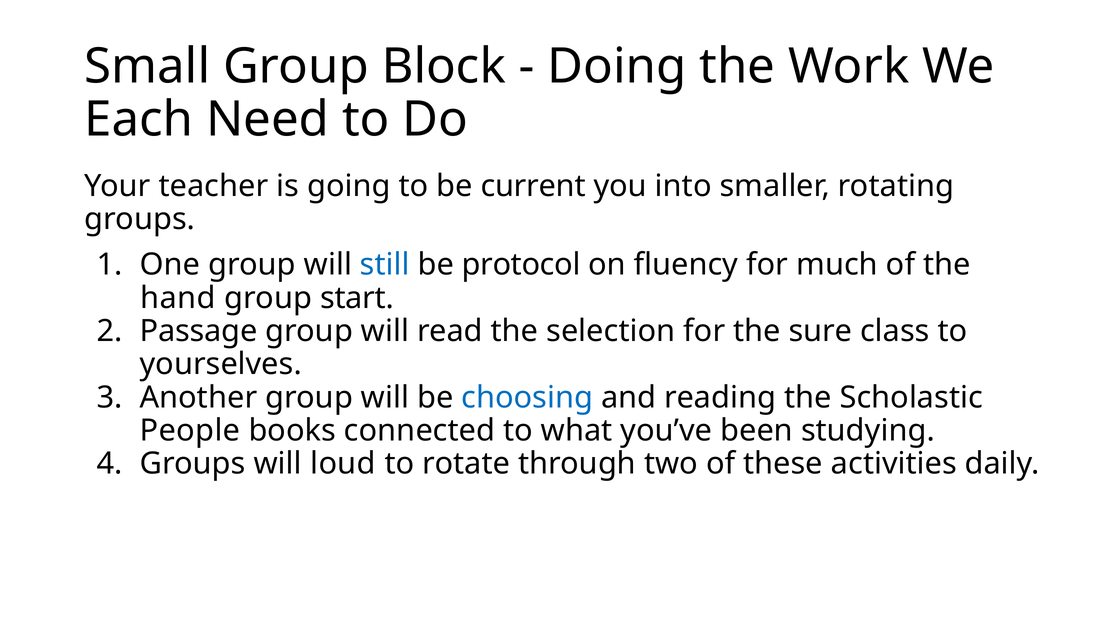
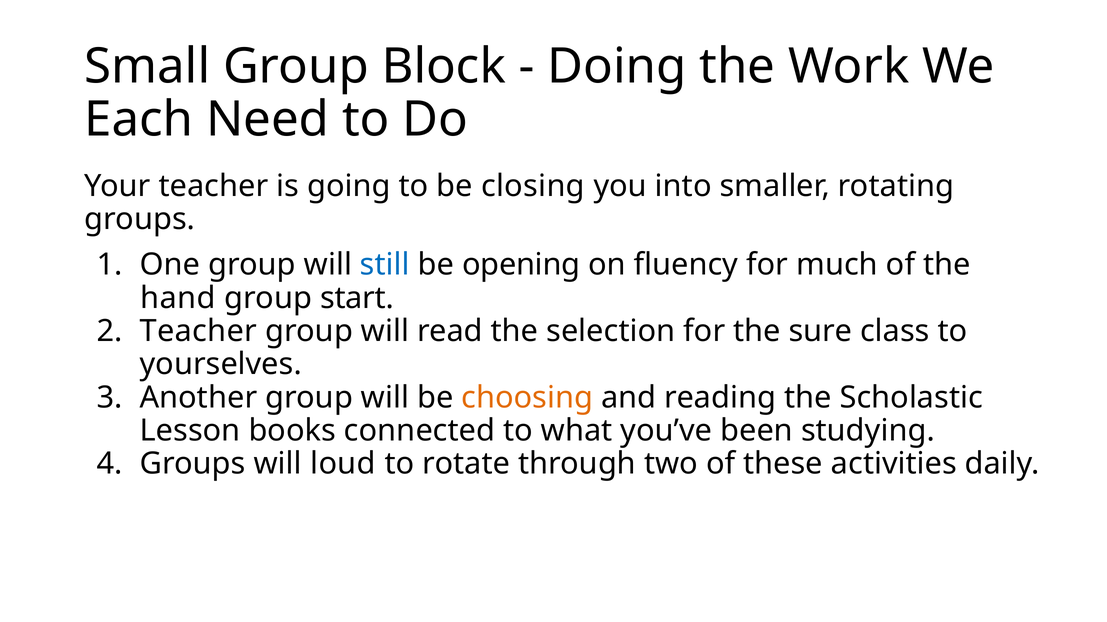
current: current -> closing (533, 186)
protocol: protocol -> opening (521, 265)
Passage: Passage -> Teacher (198, 331)
choosing colour: blue -> orange (527, 398)
People: People -> Lesson (190, 431)
